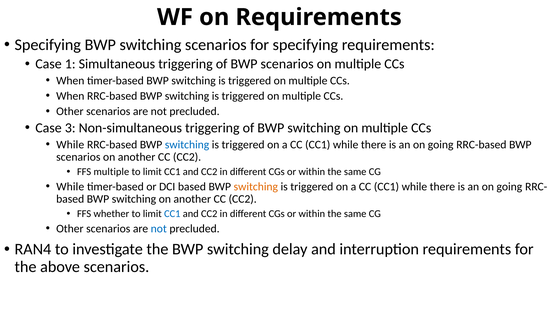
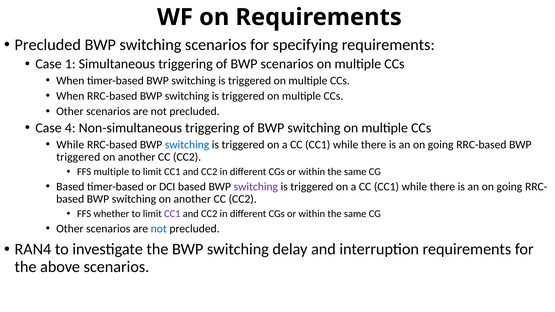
Specifying: Specifying -> Precluded (48, 45)
3: 3 -> 4 (70, 128)
scenarios: scenarios -> triggered (78, 157)
While: While -> Based (70, 187)
switching colour: orange -> purple (256, 187)
CC1 colour: blue -> purple (172, 214)
